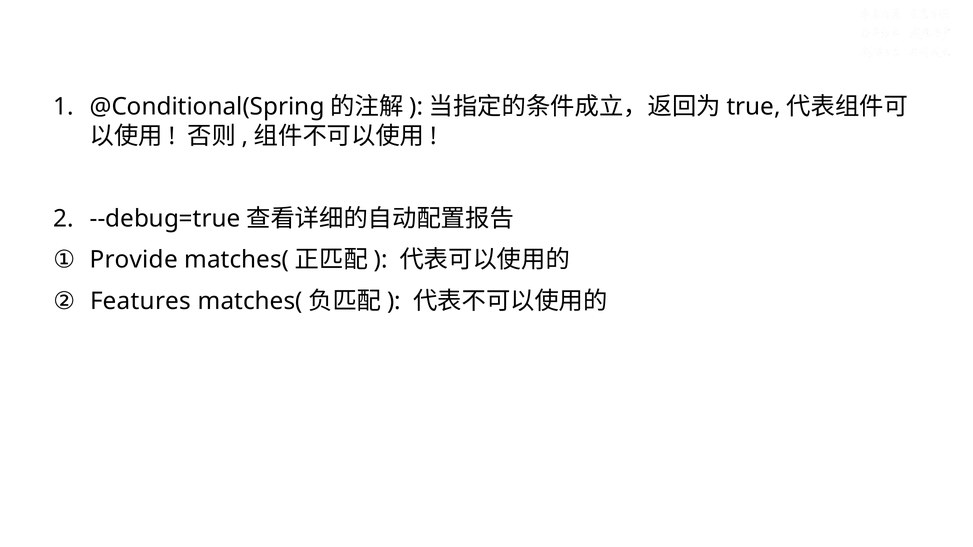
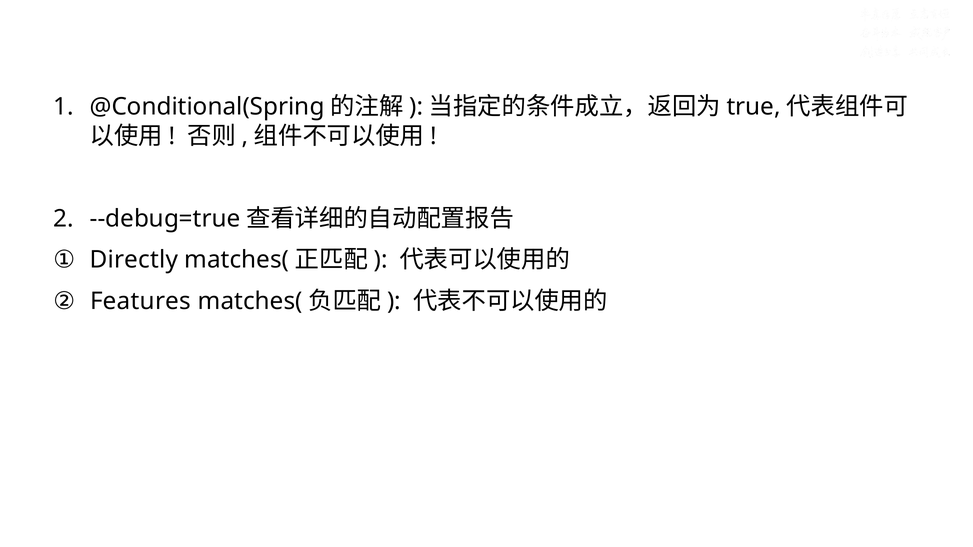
Provide: Provide -> Directly (134, 260)
